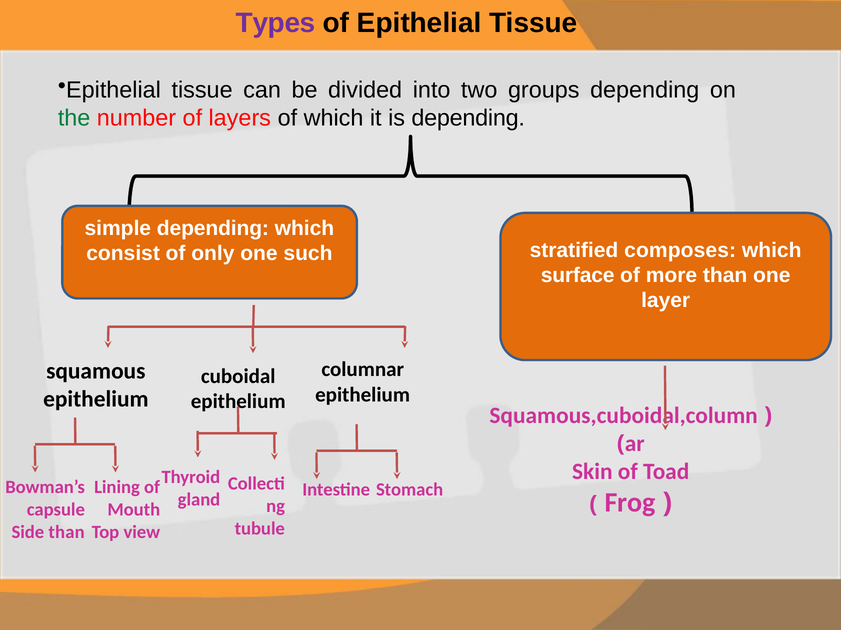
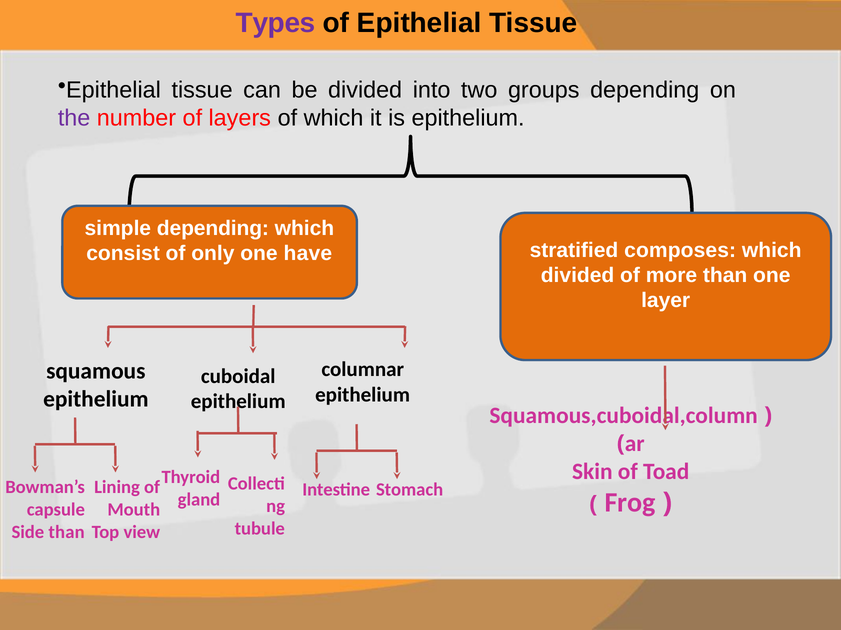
the colour: green -> purple (74, 118)
is depending: depending -> epithelium (468, 118)
such: such -> have (308, 254)
surface: surface -> divided (578, 276)
